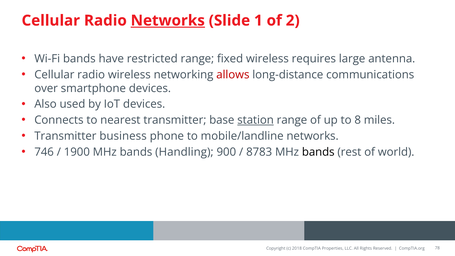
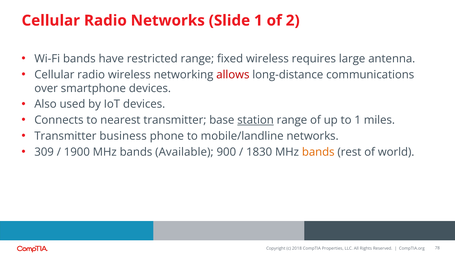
Networks underline: present -> none (168, 21)
to 8: 8 -> 1 (358, 120)
746: 746 -> 309 (44, 152)
Handling: Handling -> Available (184, 152)
8783: 8783 -> 1830 (259, 152)
bands colour: black -> orange (318, 152)
